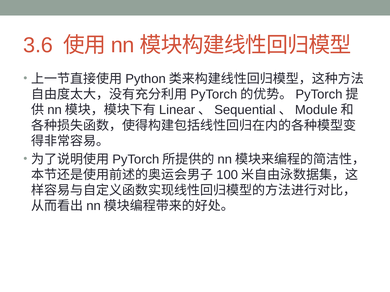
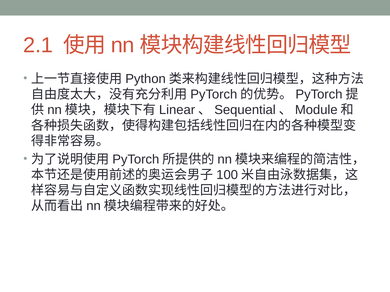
3.6: 3.6 -> 2.1 (38, 45)
